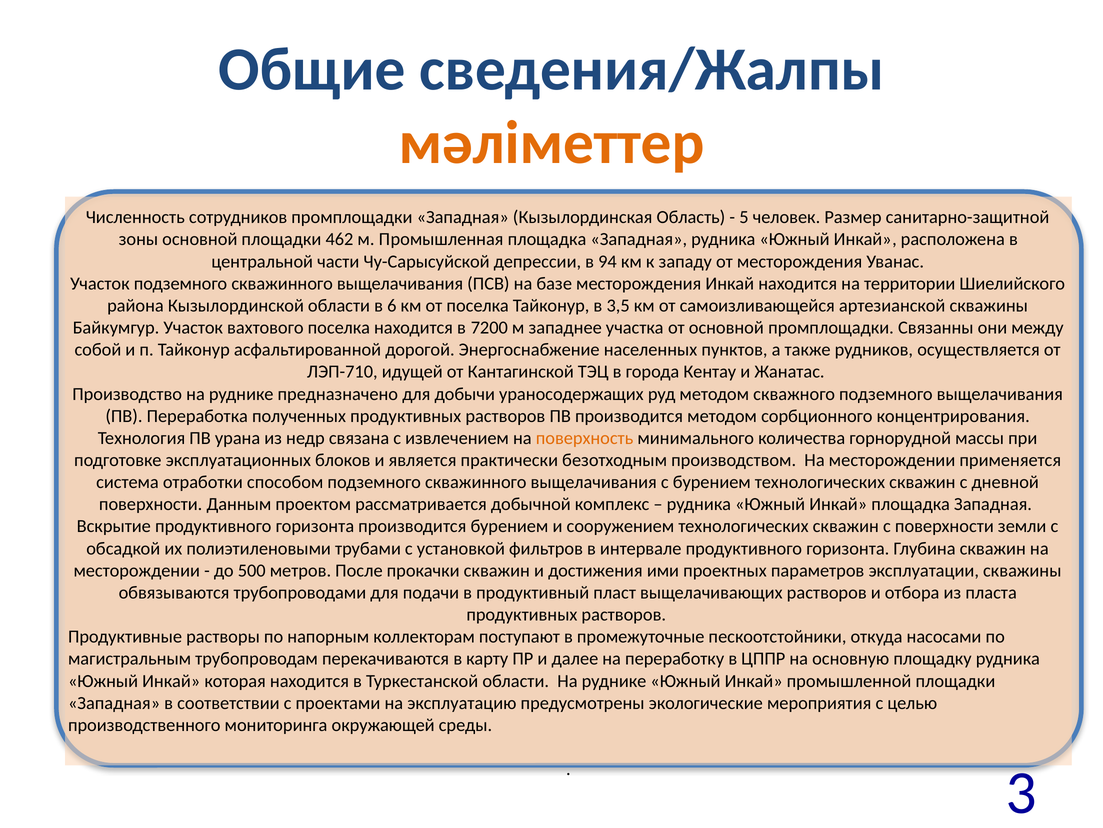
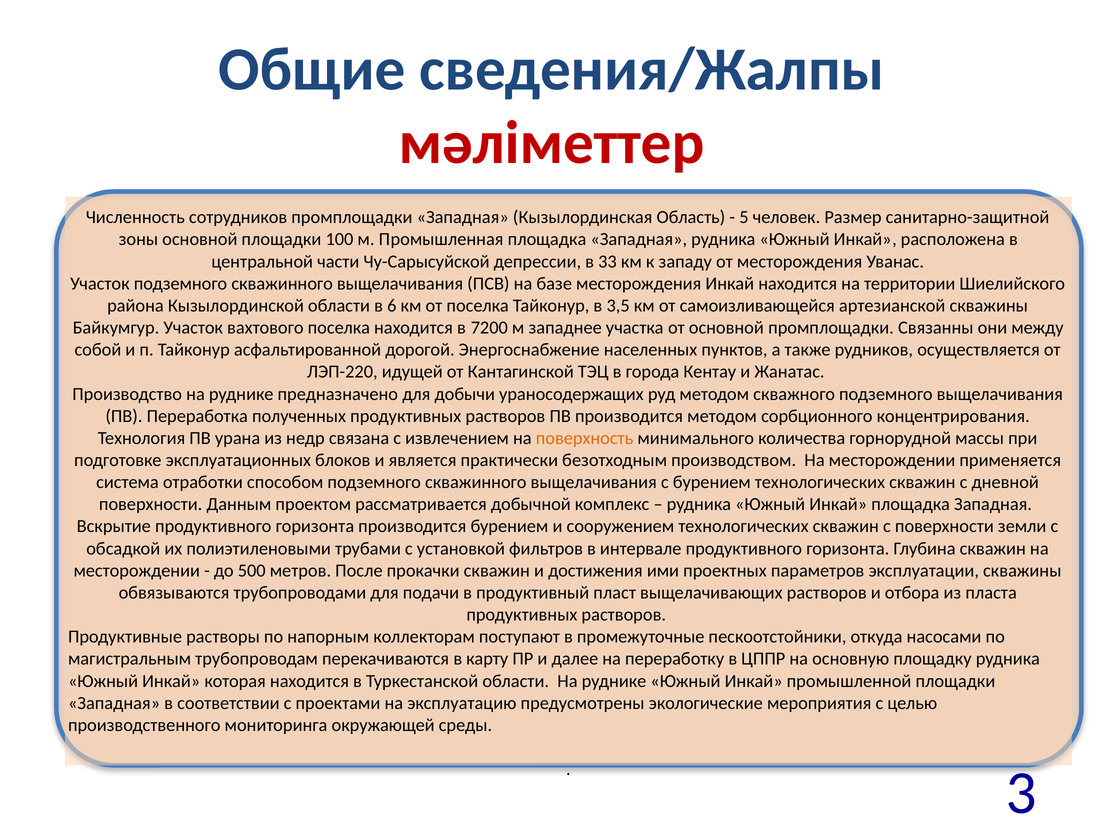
мәліметтер colour: orange -> red (551, 143)
462: 462 -> 100 (339, 239)
94: 94 -> 33 (608, 261)
ЛЭП-710: ЛЭП-710 -> ЛЭП-220 (342, 372)
